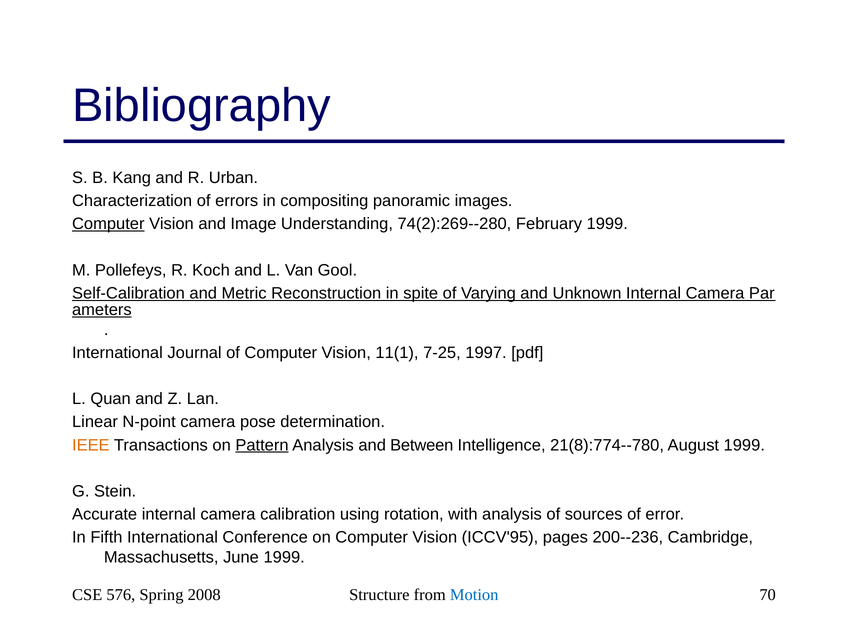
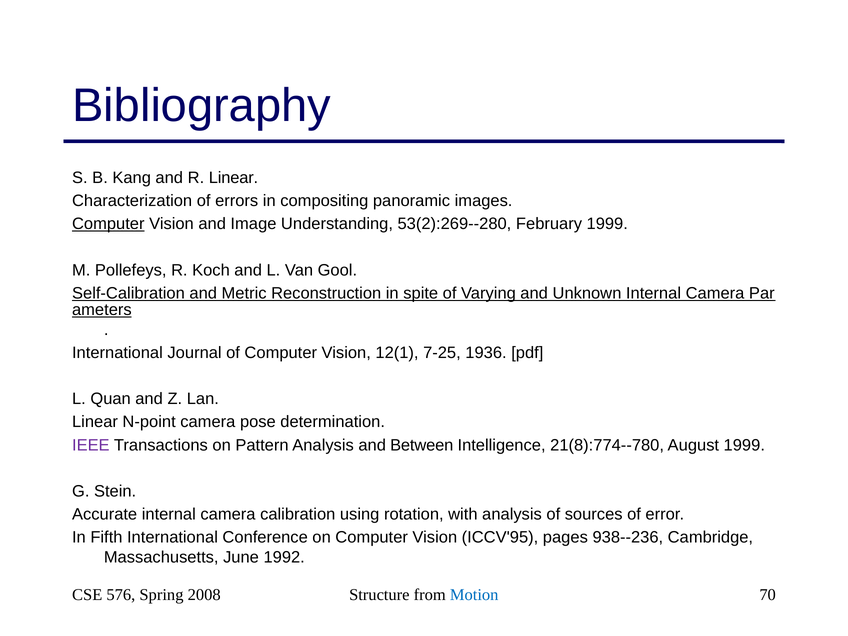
R Urban: Urban -> Linear (233, 178)
74(2):269--280: 74(2):269--280 -> 53(2):269--280 (454, 224)
11(1: 11(1 -> 12(1 (397, 353)
1997: 1997 -> 1936 (486, 353)
IEEE colour: orange -> purple (91, 445)
Pattern underline: present -> none (262, 445)
200--236: 200--236 -> 938--236 (628, 538)
June 1999: 1999 -> 1992 (284, 557)
